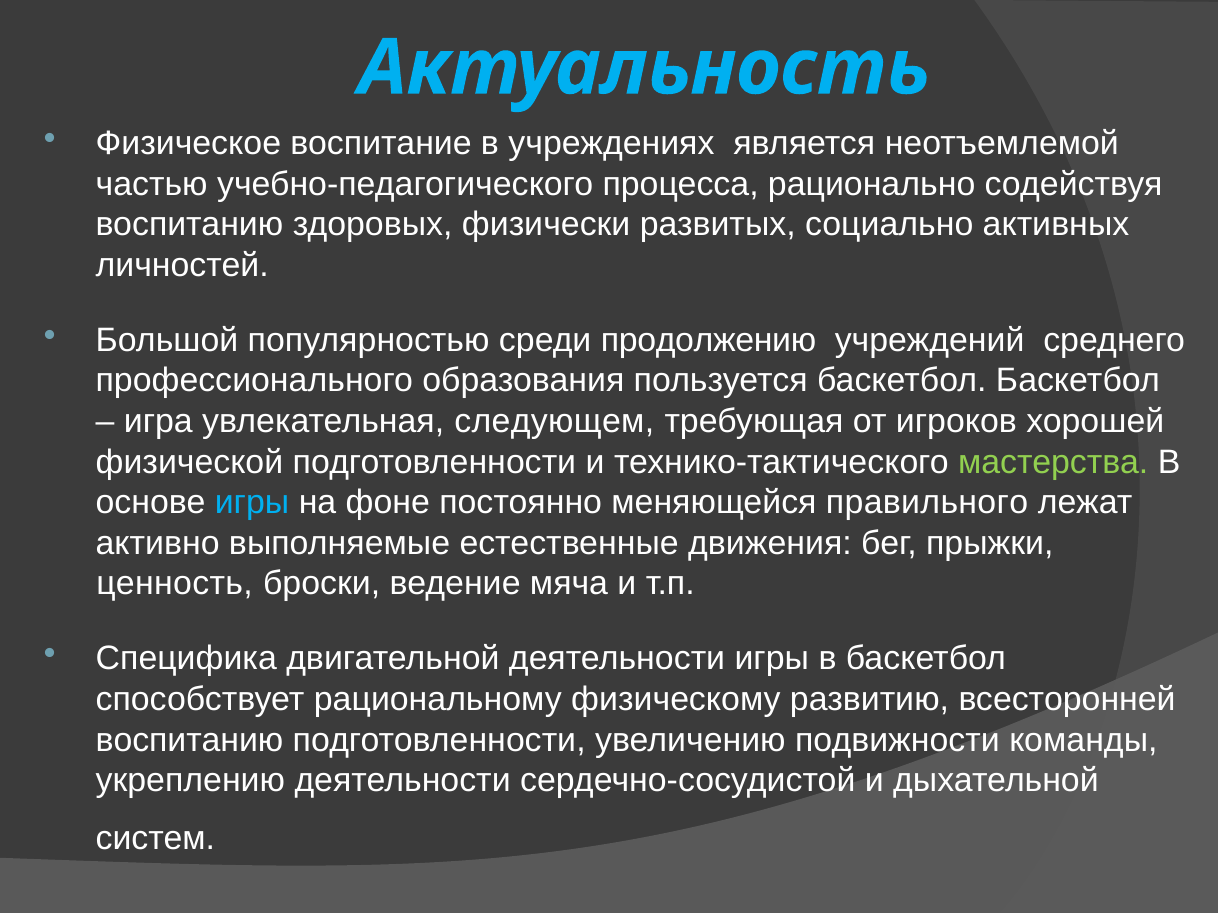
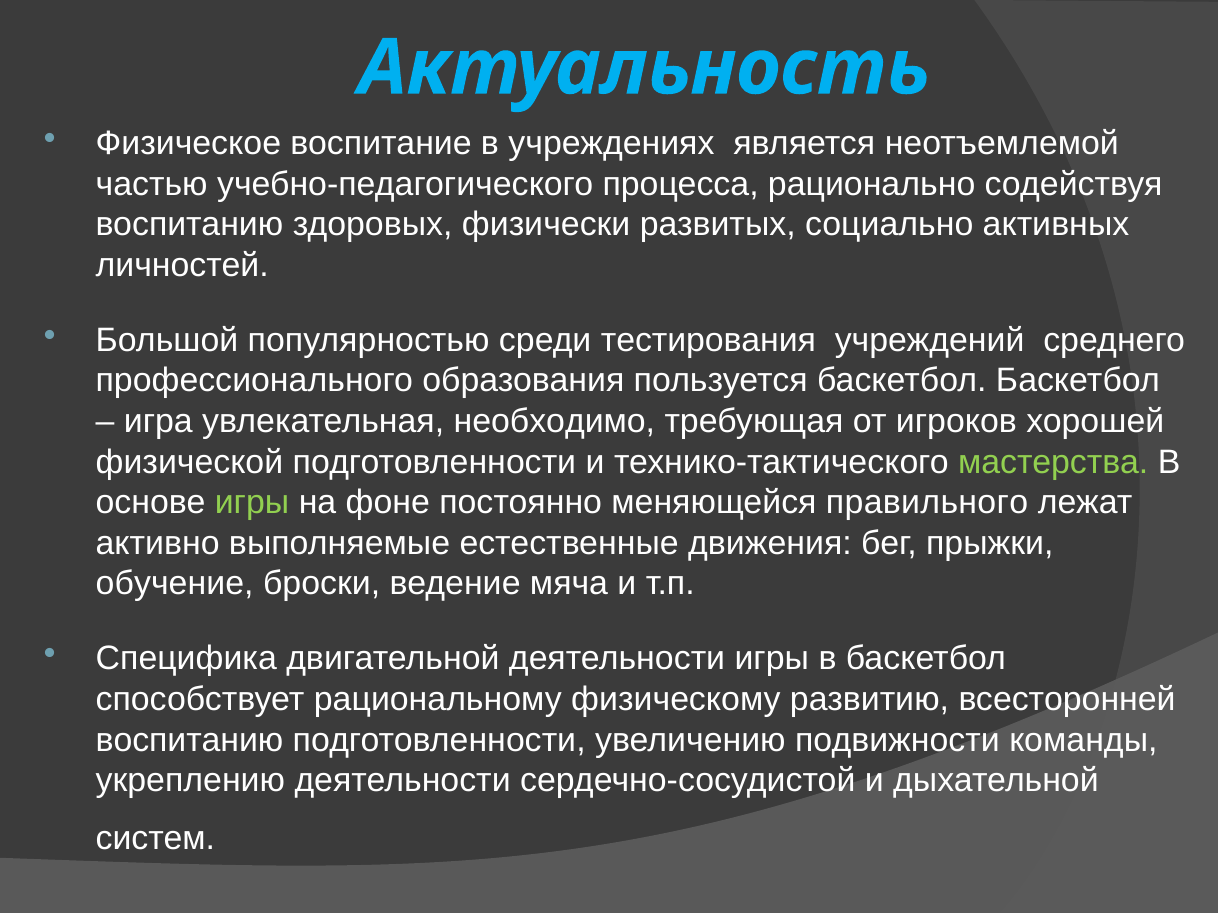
продолжению: продолжению -> тестирования (708, 340)
следующем: следующем -> необходимо (554, 422)
игры colour: light blue -> light green (252, 503)
ценность: ценность -> обучение (175, 584)
